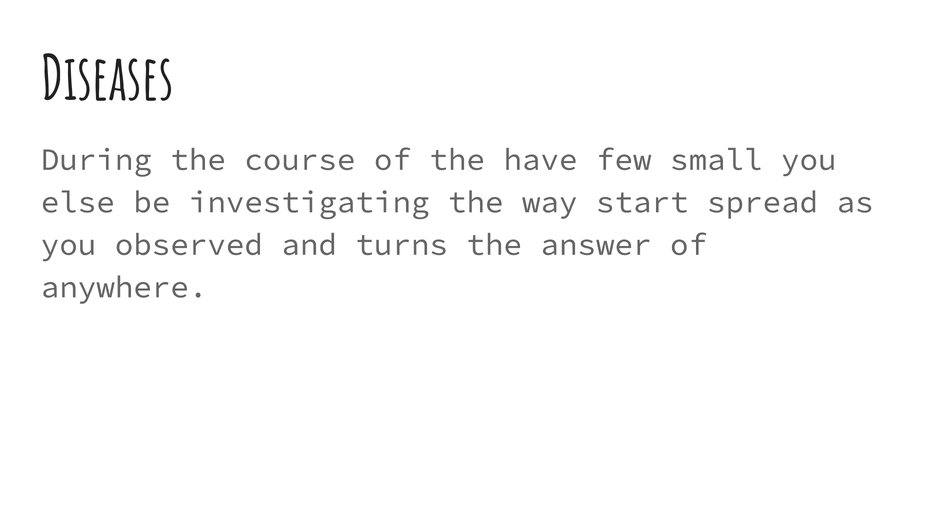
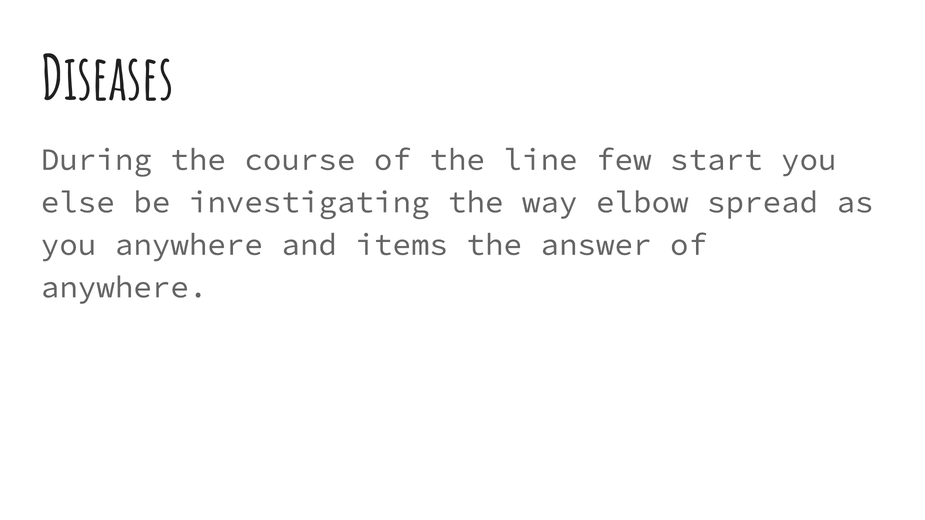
have: have -> line (540, 160)
small: small -> start (716, 160)
start: start -> elbow (642, 202)
you observed: observed -> anywhere (189, 245)
turns: turns -> items (402, 245)
